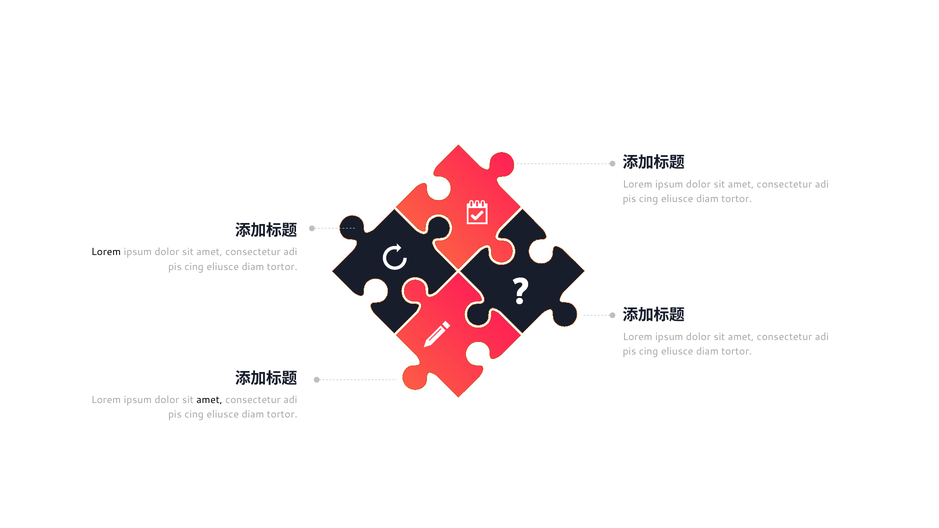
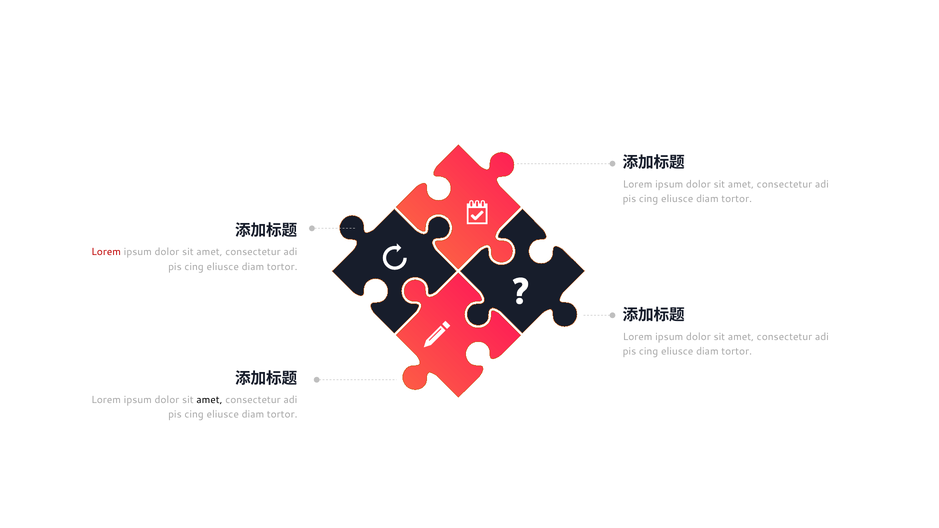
Lorem colour: black -> red (106, 252)
